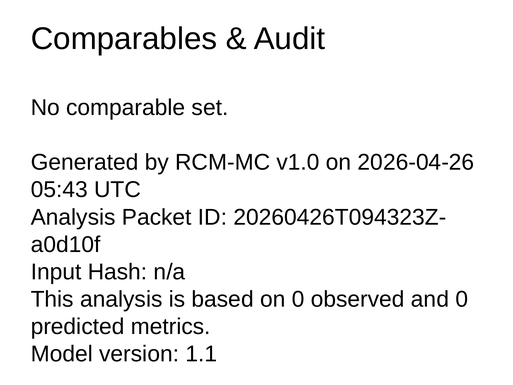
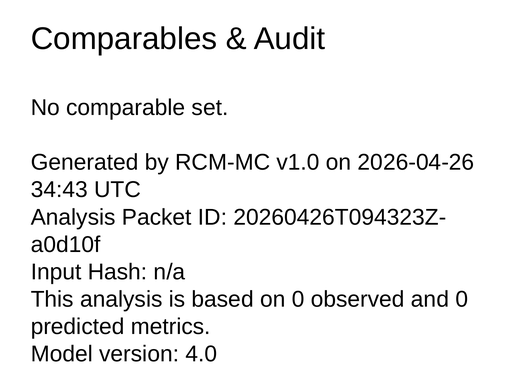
05:43: 05:43 -> 34:43 (59, 190)
1.1: 1.1 -> 4.0 (201, 354)
